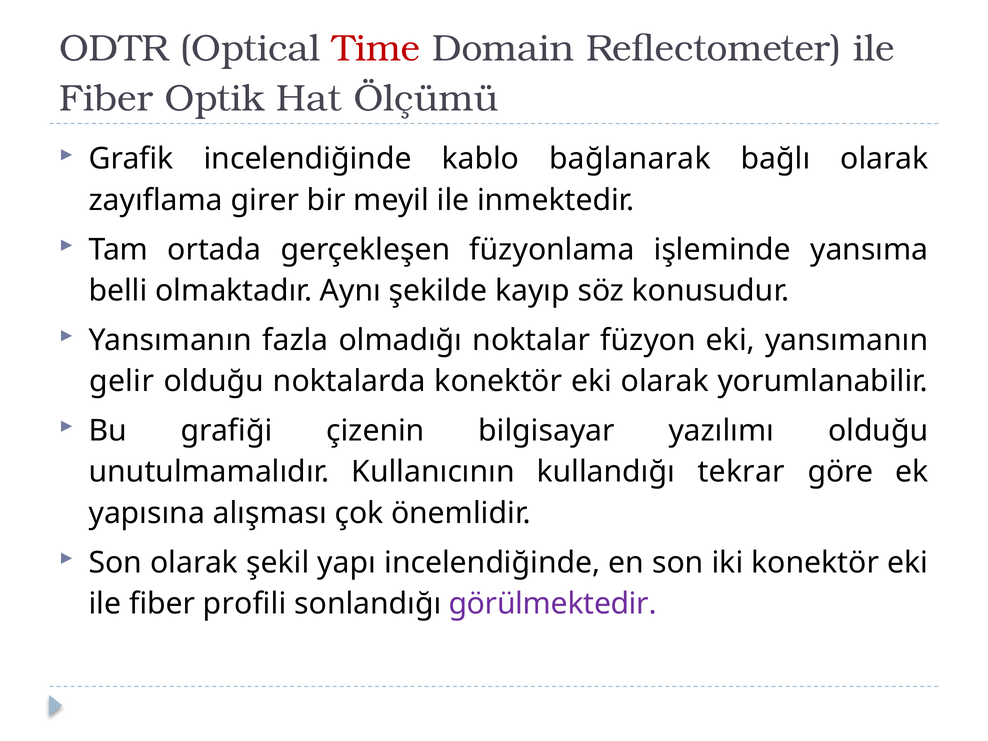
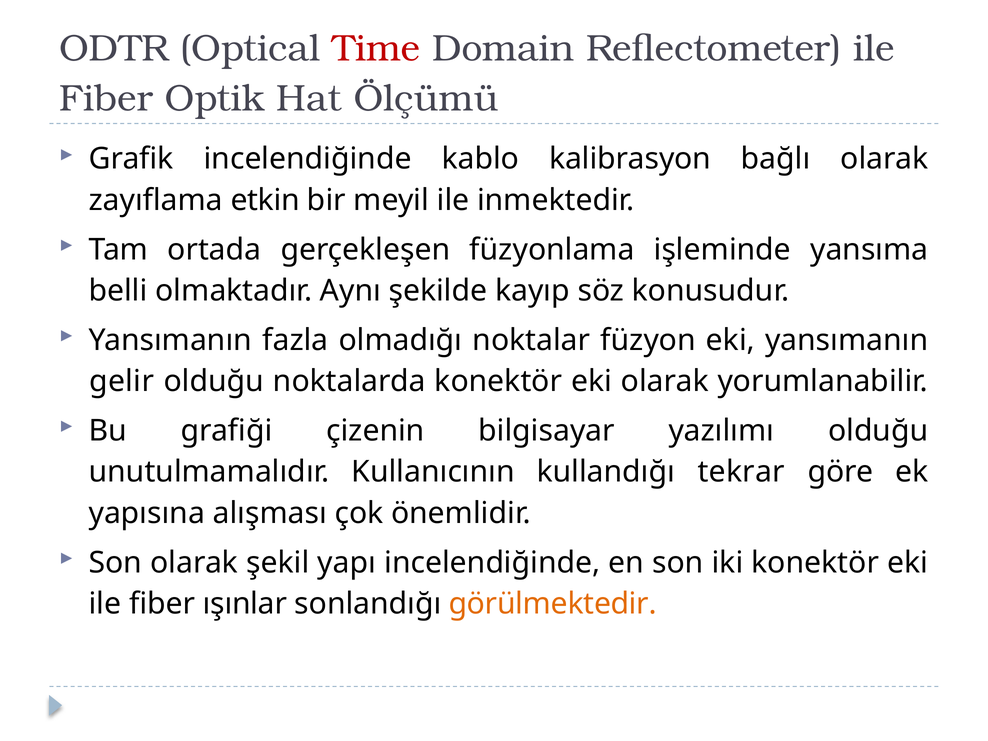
bağlanarak: bağlanarak -> kalibrasyon (630, 159)
girer: girer -> etkin (265, 200)
profili: profili -> ışınlar (245, 604)
görülmektedir colour: purple -> orange (553, 604)
